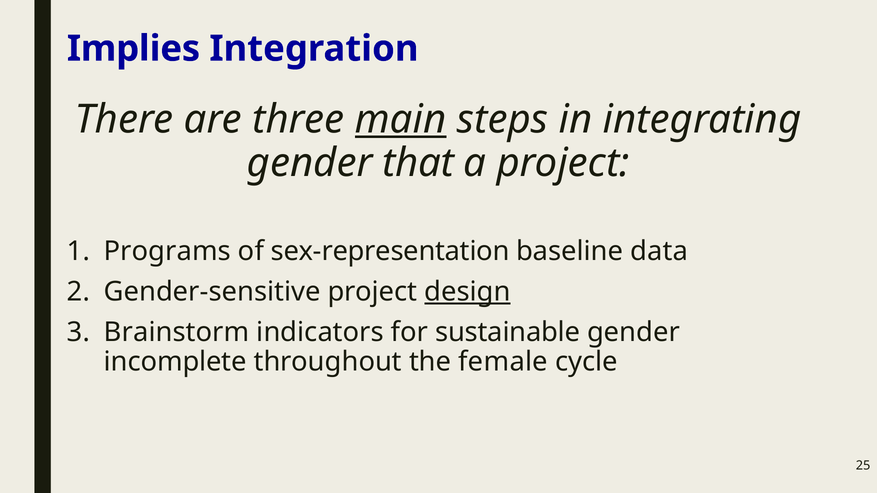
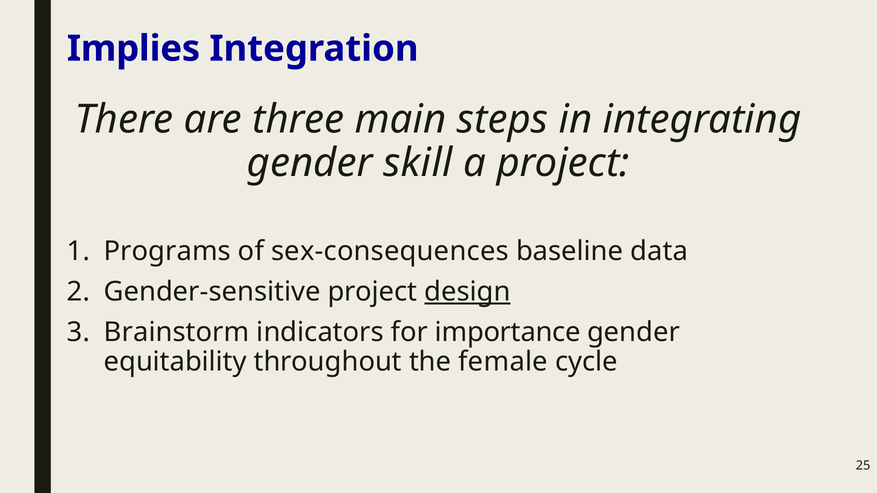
main underline: present -> none (401, 120)
that: that -> skill (418, 163)
sex-representation: sex-representation -> sex-consequences (390, 251)
sustainable: sustainable -> importance (508, 332)
incomplete: incomplete -> equitability (175, 362)
